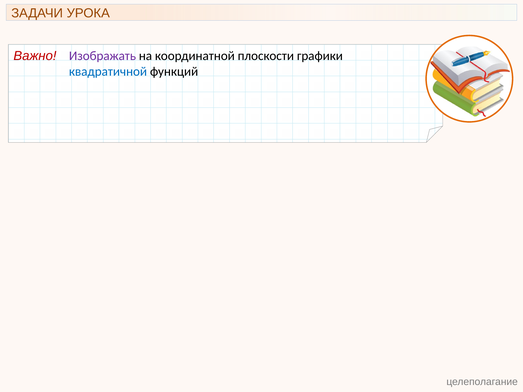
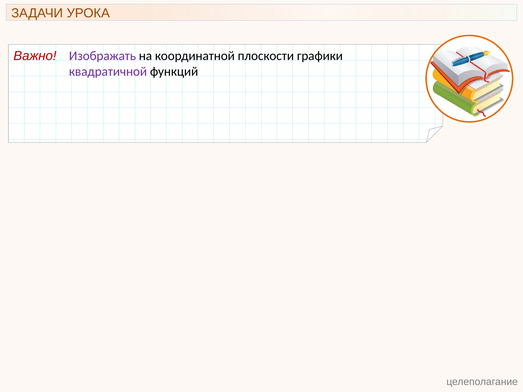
квадратичной colour: blue -> purple (108, 72)
